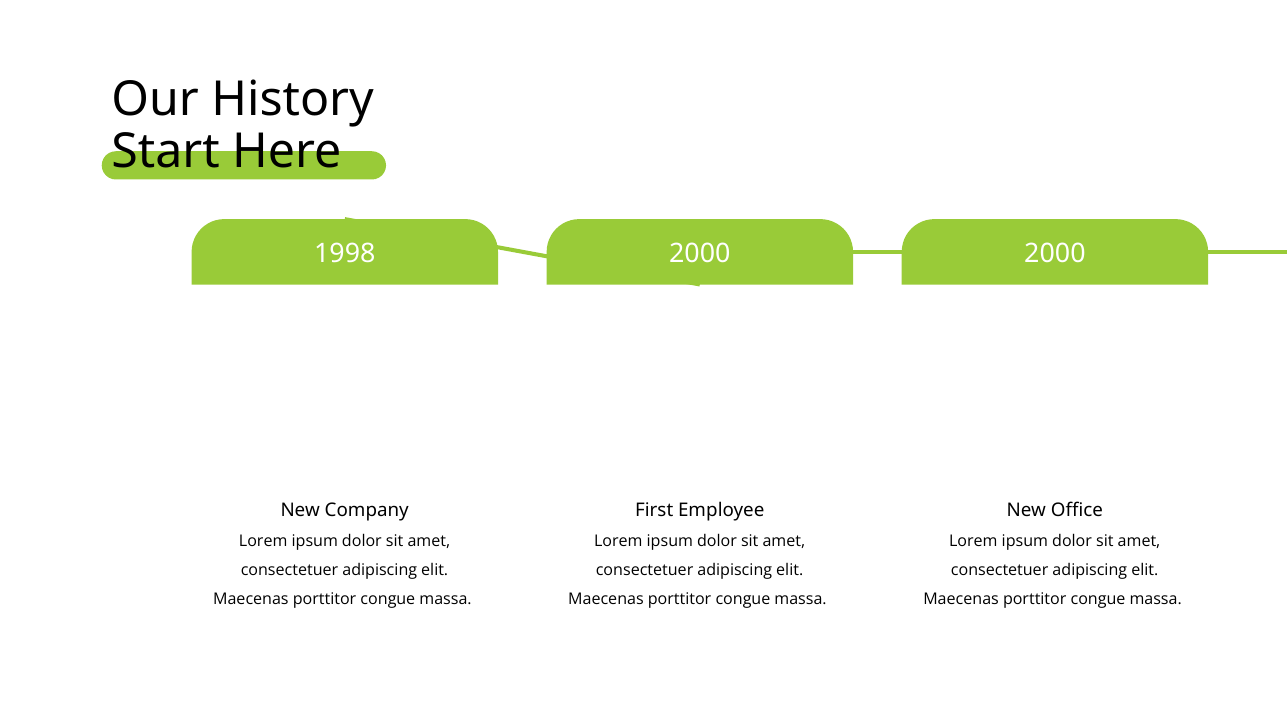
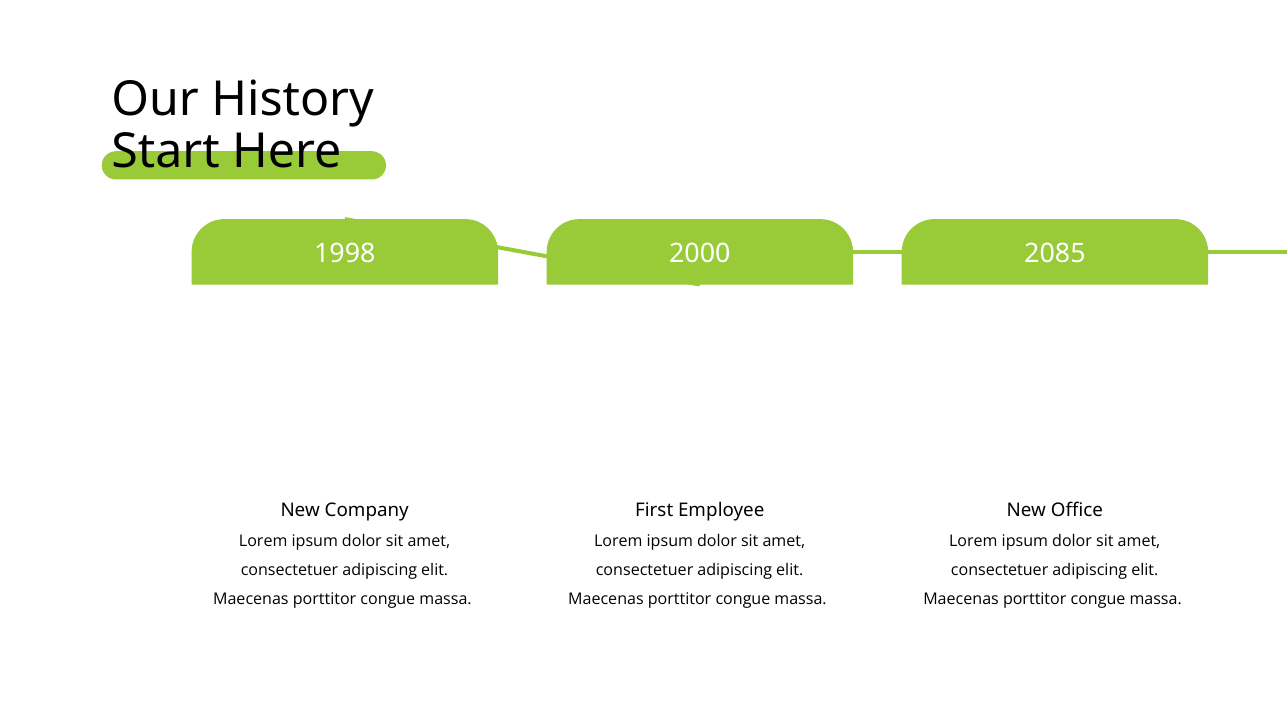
2000 2000: 2000 -> 2085 (1055, 254)
